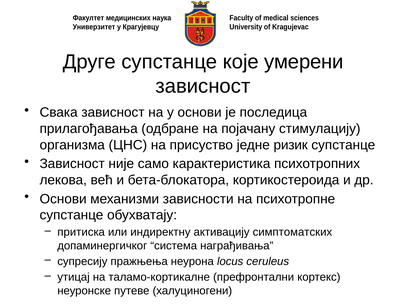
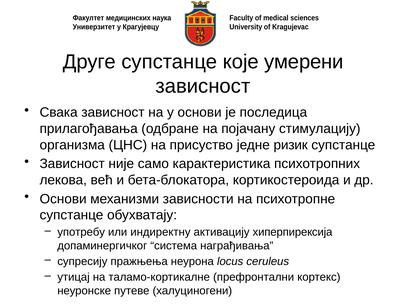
притиска: притиска -> употребу (81, 232)
симптоматских: симптоматских -> хиперпирексија (293, 232)
